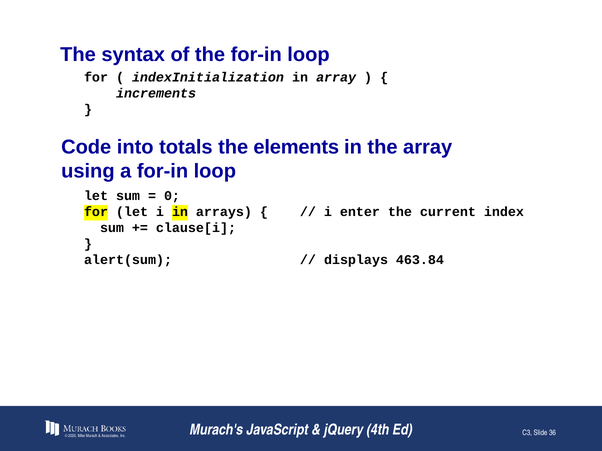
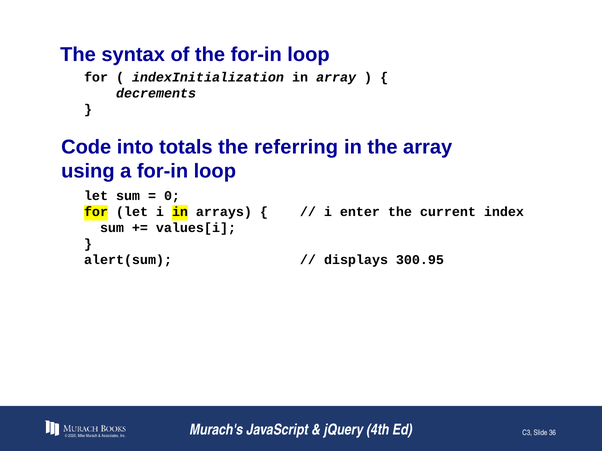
increments: increments -> decrements (156, 93)
elements: elements -> referring (296, 147)
clause[i: clause[i -> values[i (196, 228)
463.84: 463.84 -> 300.95 (420, 260)
